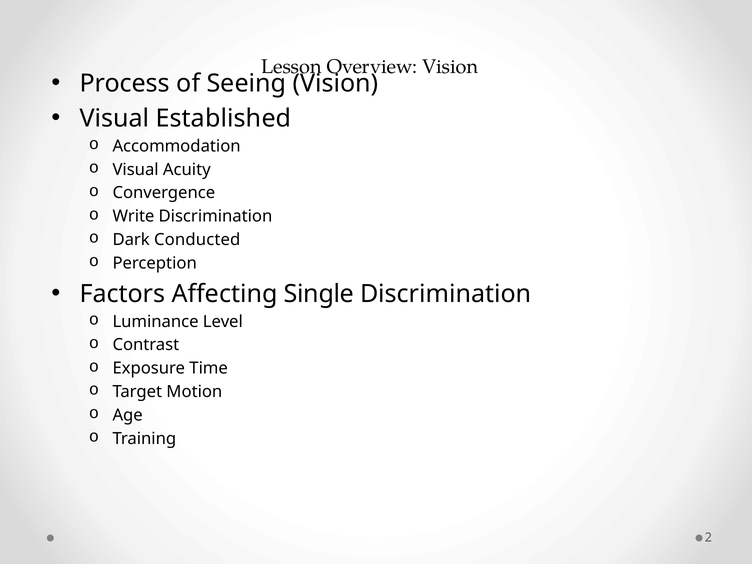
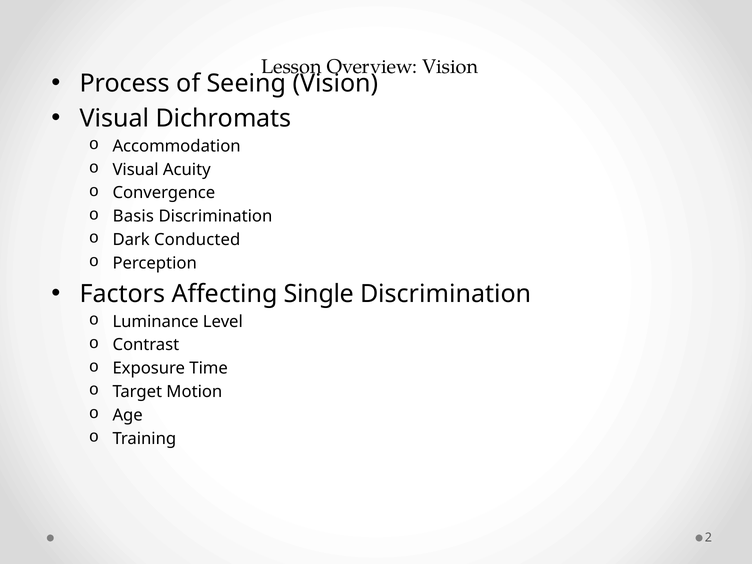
Established: Established -> Dichromats (223, 118)
Write: Write -> Basis (133, 216)
